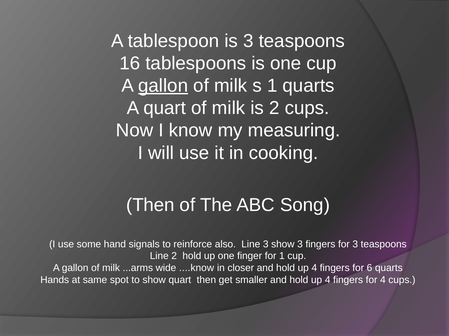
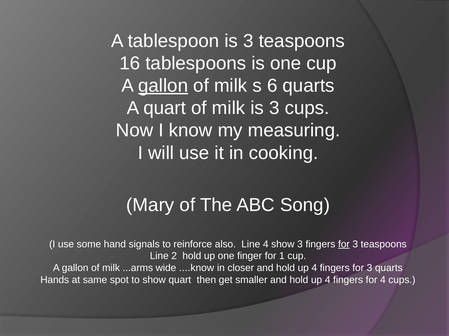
s 1: 1 -> 6 (272, 86)
milk is 2: 2 -> 3 (274, 108)
Then: Then -> Mary (150, 206)
Line 3: 3 -> 4 (266, 245)
for underline: none -> present (344, 245)
4 fingers for 6: 6 -> 3 (369, 269)
